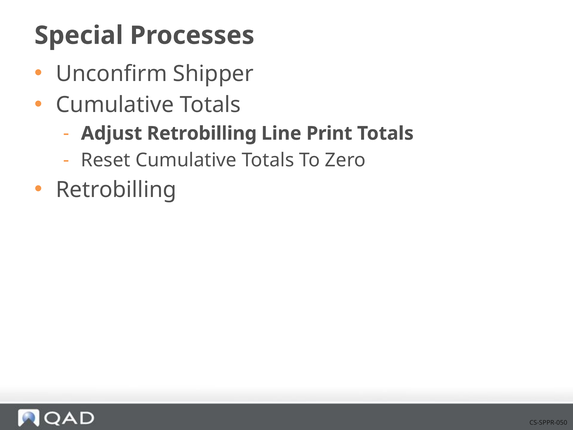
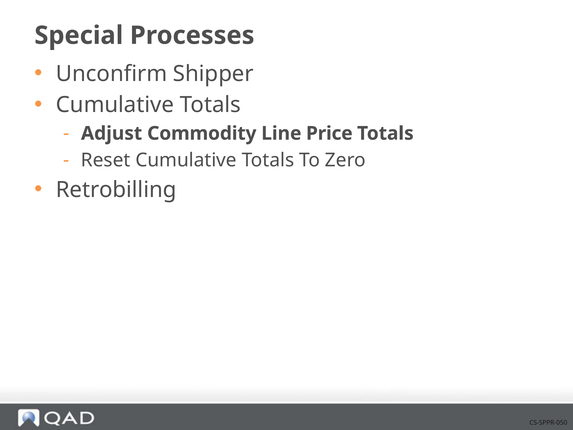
Adjust Retrobilling: Retrobilling -> Commodity (202, 133)
Print: Print -> Price (329, 133)
